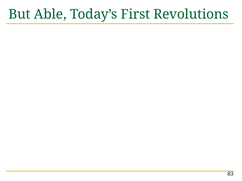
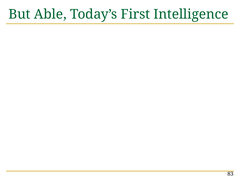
Revolutions: Revolutions -> Intelligence (191, 14)
